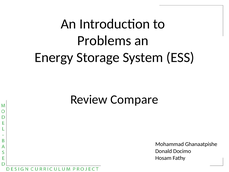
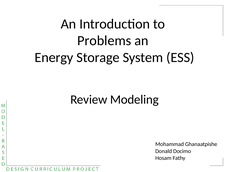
Compare: Compare -> Modeling (134, 99)
